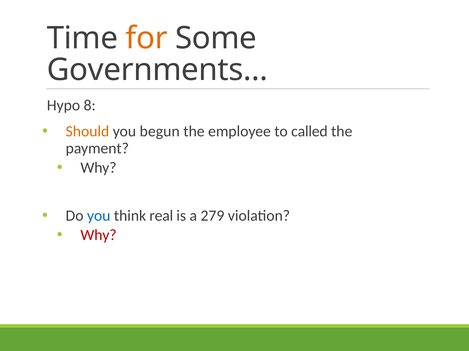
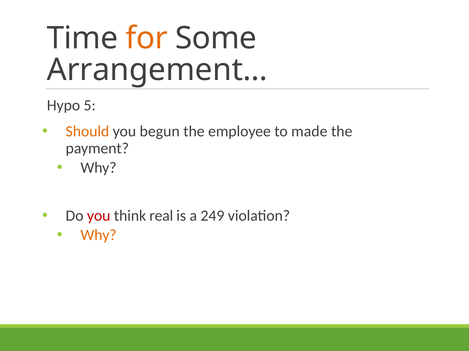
Governments…: Governments… -> Arrangement… (157, 70)
8: 8 -> 5 (90, 106)
called: called -> made (309, 132)
you colour: blue -> red (99, 216)
279: 279 -> 249 (212, 216)
Why colour: red -> orange (99, 236)
